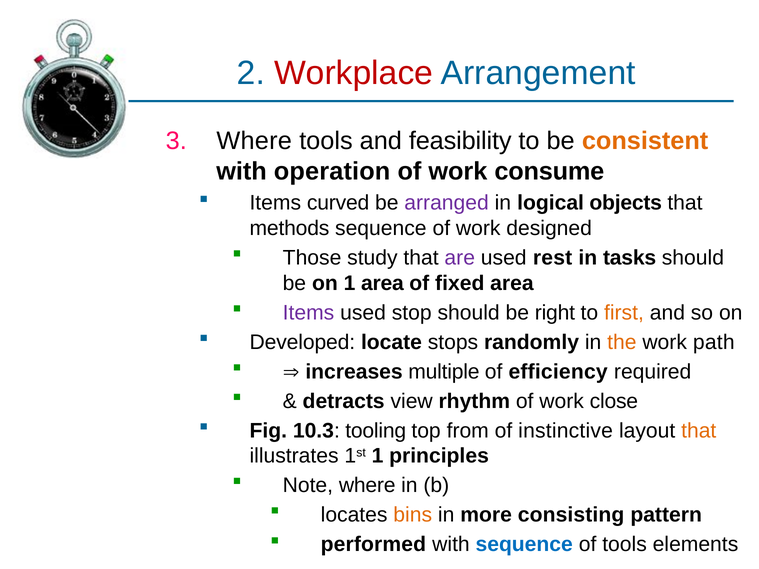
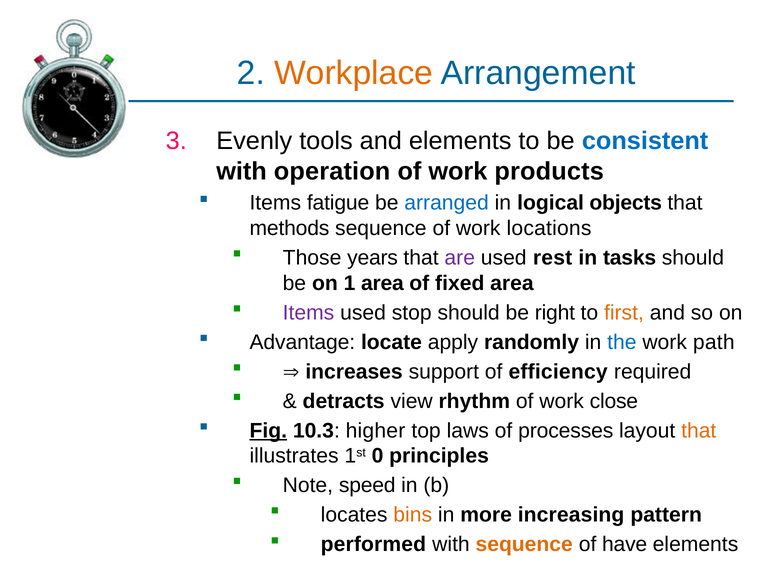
Workplace colour: red -> orange (354, 73)
3 Where: Where -> Evenly (254, 141)
and feasibility: feasibility -> elements (460, 141)
consistent colour: orange -> blue (645, 141)
consume: consume -> products (549, 171)
curved: curved -> fatigue (338, 203)
arranged colour: purple -> blue (447, 203)
designed: designed -> locations (549, 228)
study: study -> years (373, 258)
Developed: Developed -> Advantage (302, 342)
stops: stops -> apply (453, 342)
the colour: orange -> blue (622, 342)
multiple: multiple -> support (444, 372)
Fig underline: none -> present (268, 431)
tooling: tooling -> higher (375, 431)
from: from -> laws (468, 431)
instinctive: instinctive -> processes (566, 431)
1st 1: 1 -> 0 (378, 456)
Note where: where -> speed (367, 486)
consisting: consisting -> increasing (571, 515)
sequence colour: blue -> orange (524, 545)
of tools: tools -> have (625, 545)
